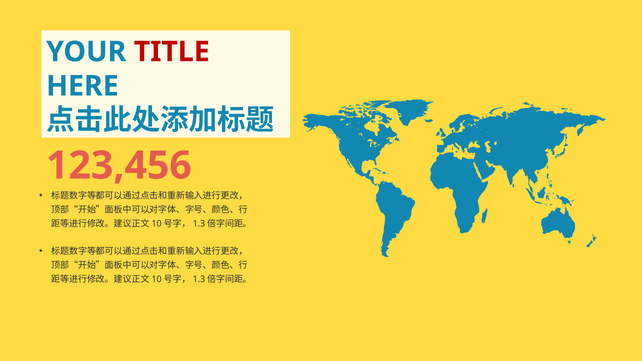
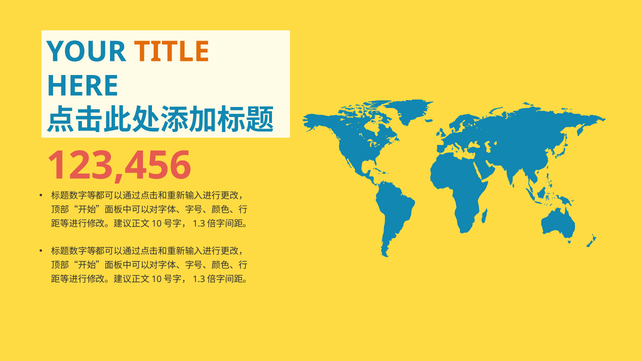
TITLE colour: red -> orange (172, 52)
